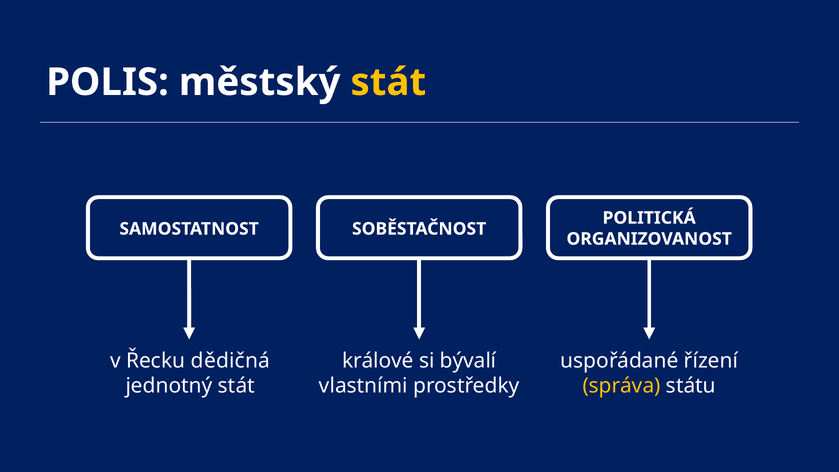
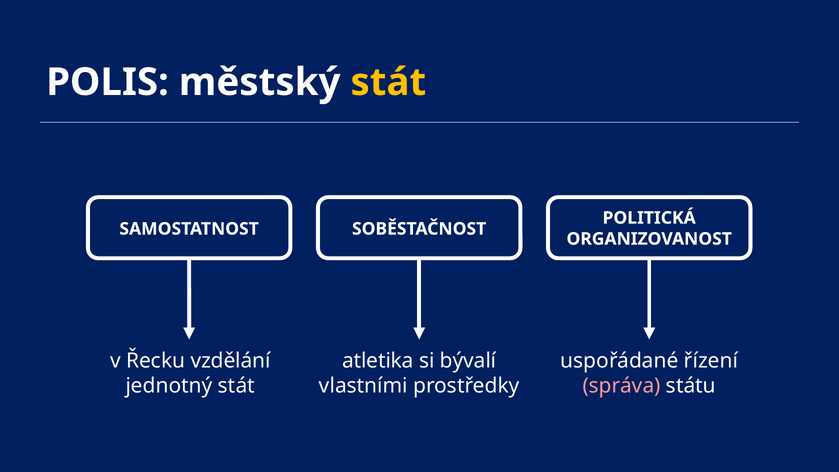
dědičná: dědičná -> vzdělání (231, 361)
králové: králové -> atletika (378, 361)
správa colour: yellow -> pink (622, 386)
